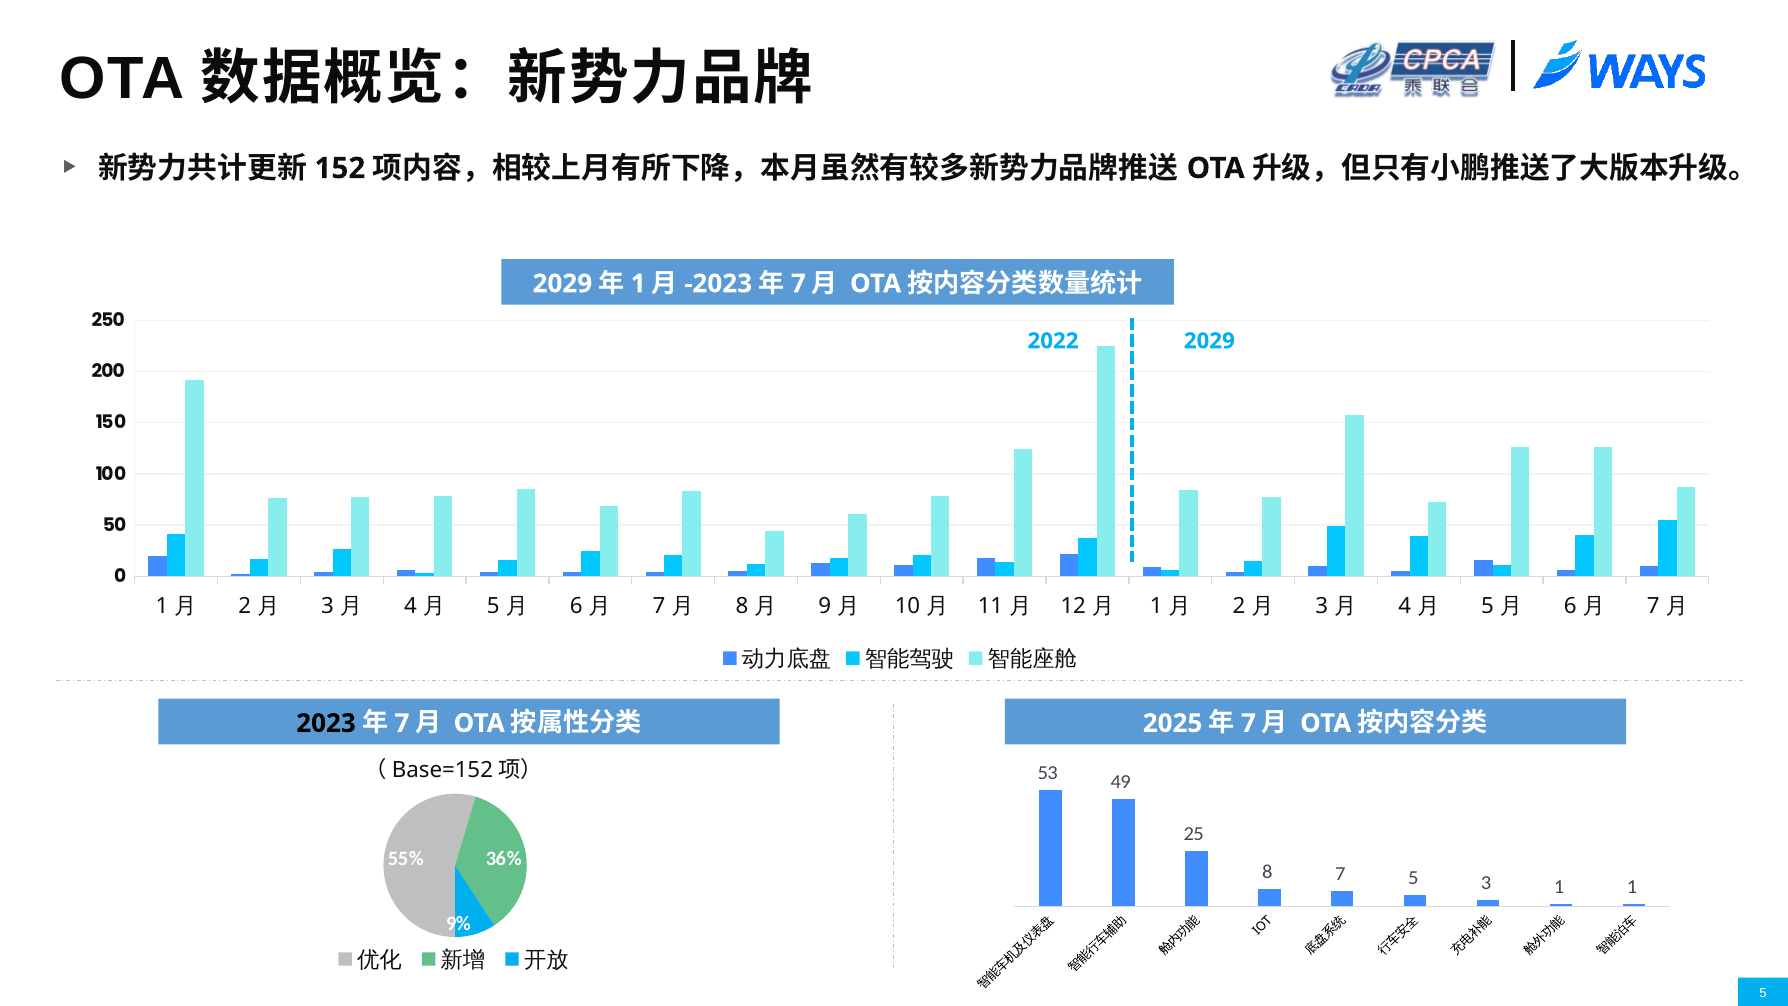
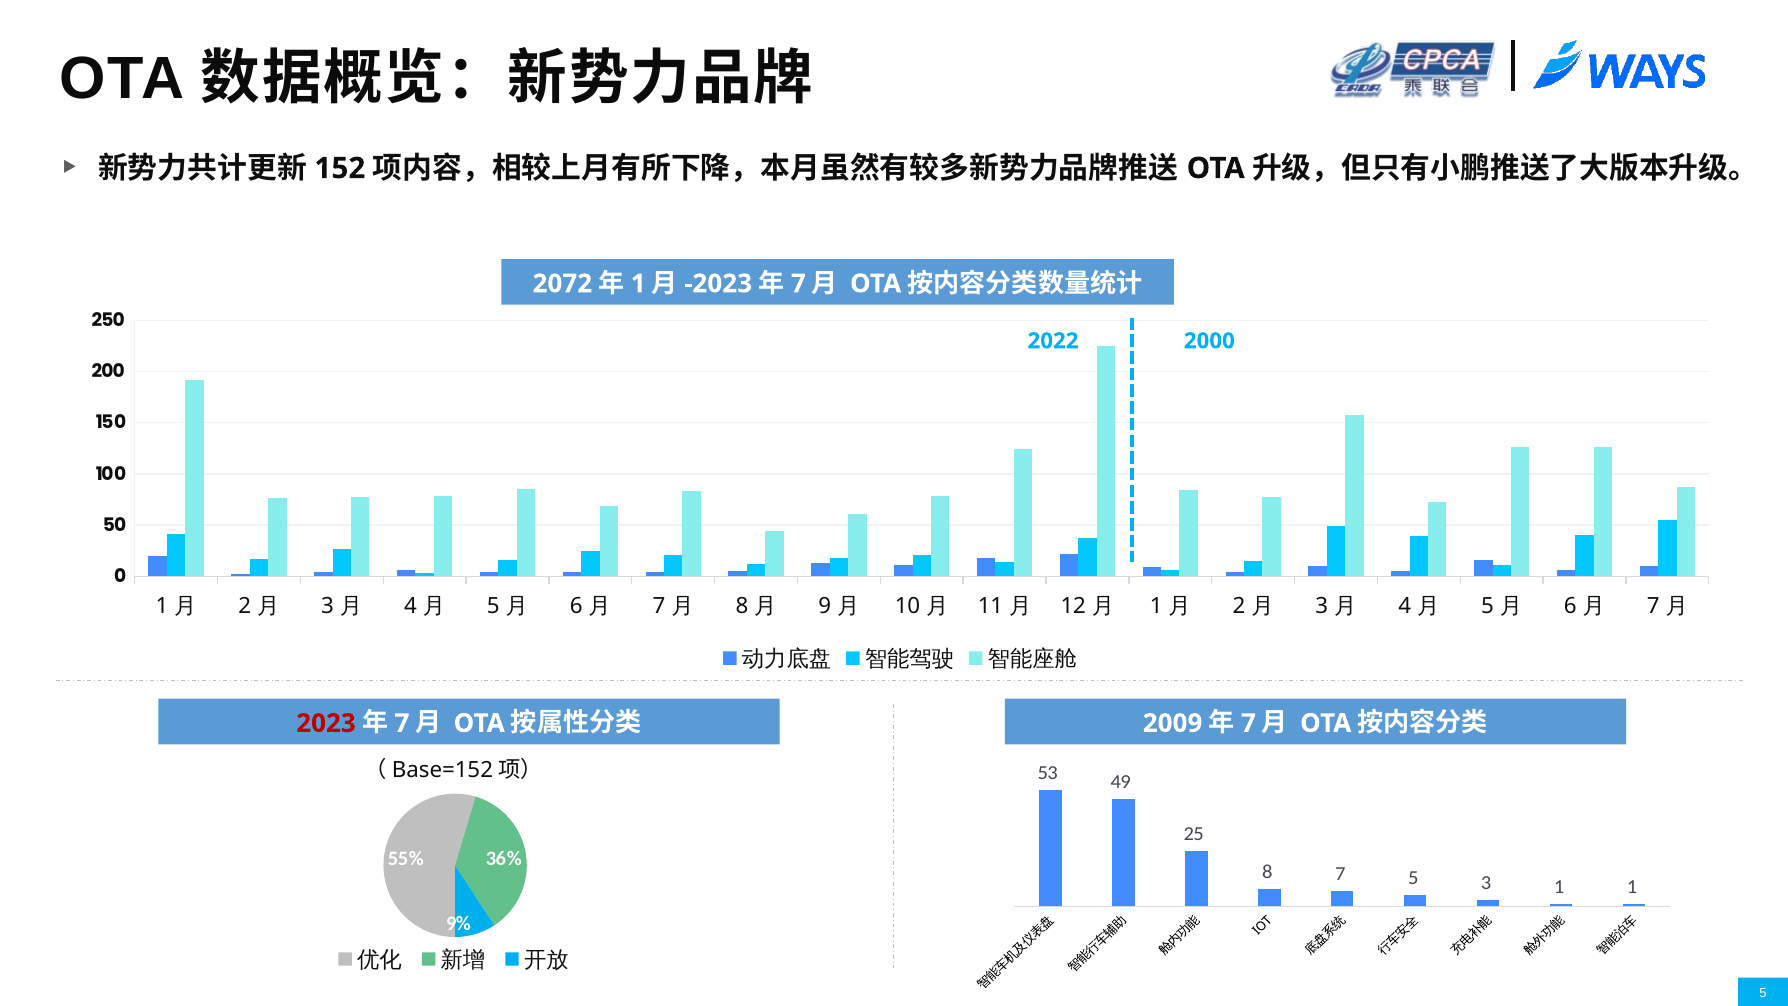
2029: 2029 -> 2072 (562, 284)
2029: 2029 -> 2000 (1209, 341)
2023 colour: black -> red (326, 723)
2025: 2025 -> 2009 (1173, 723)
